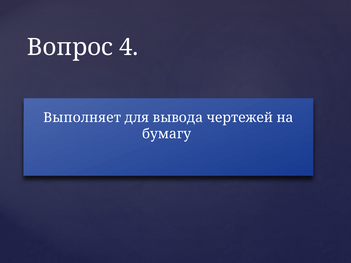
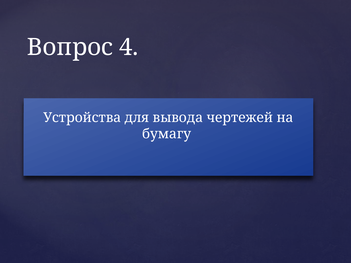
Выполняет: Выполняет -> Устройства (82, 118)
